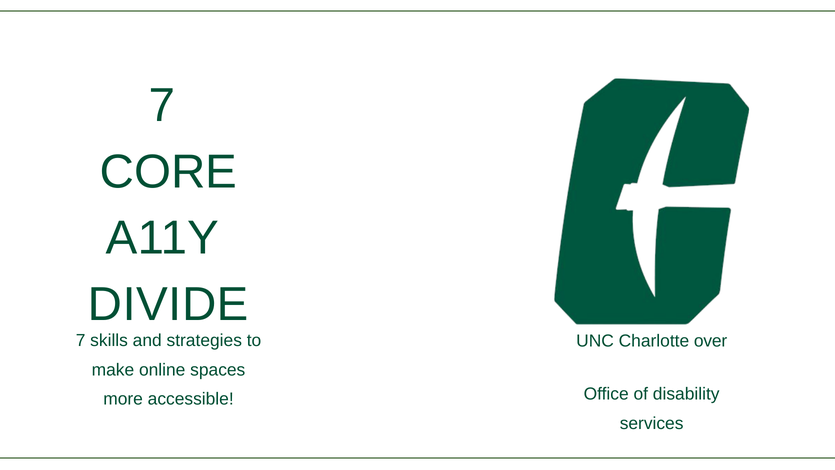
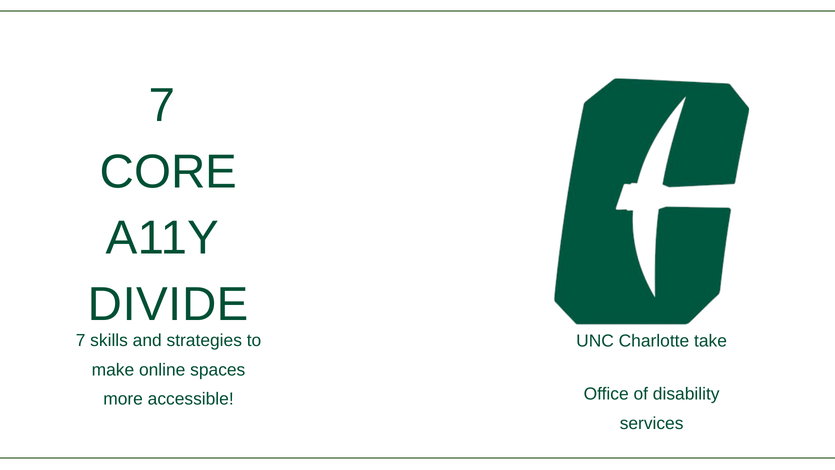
over: over -> take (710, 341)
